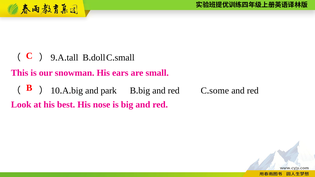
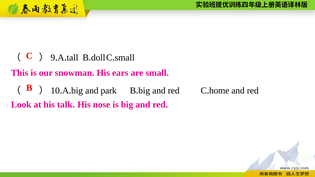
some: some -> home (219, 91)
best: best -> talk (66, 105)
